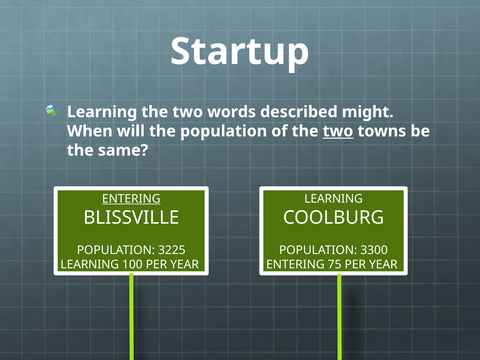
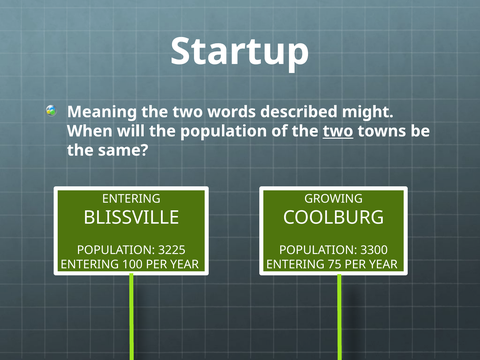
Learning: Learning -> Meaning (102, 112)
ENTERING underline: present -> none (131, 199)
LEARNING: LEARNING -> GROWING (333, 199)
LEARNING: LEARNING -> ENTERING (90, 264)
